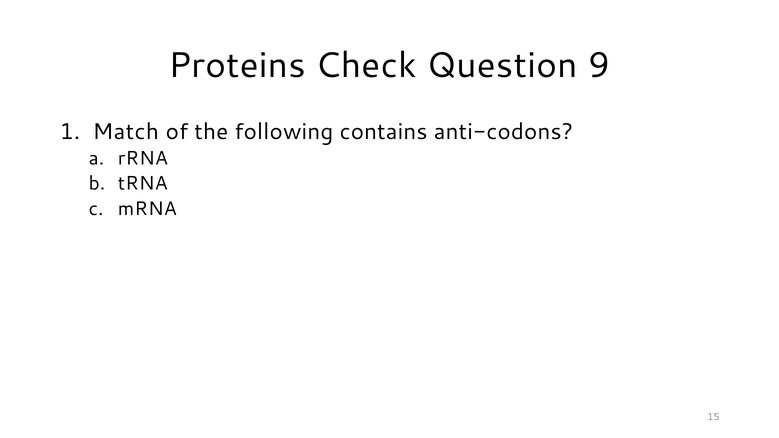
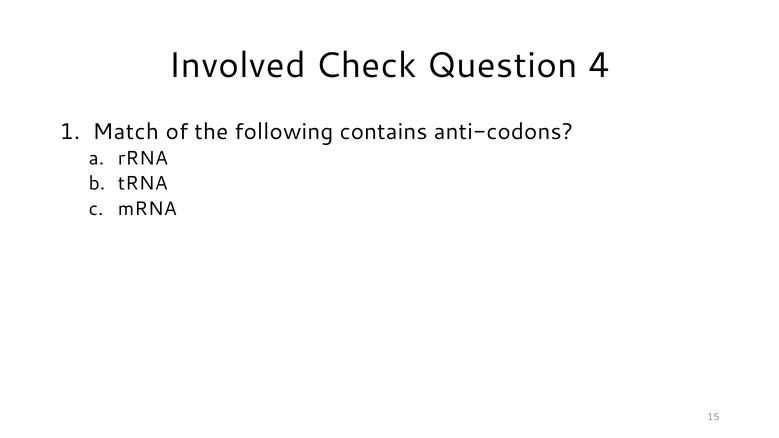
Proteins: Proteins -> Involved (237, 65)
9: 9 -> 4 (599, 65)
